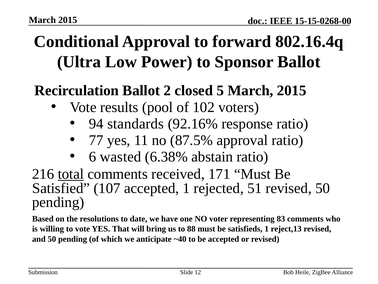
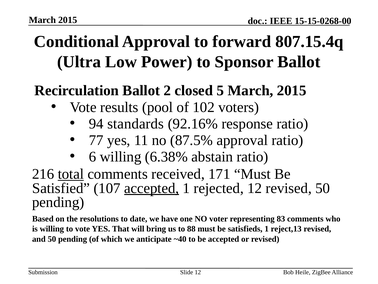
802.16.4q: 802.16.4q -> 807.15.4q (309, 41)
6 wasted: wasted -> willing (121, 156)
accepted underline: none -> present (152, 188)
rejected 51: 51 -> 12 (255, 188)
